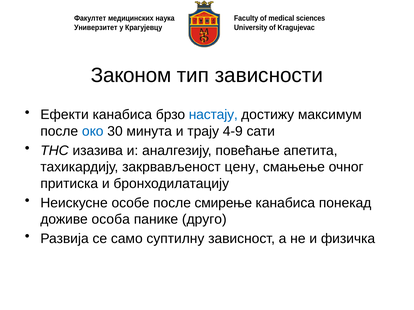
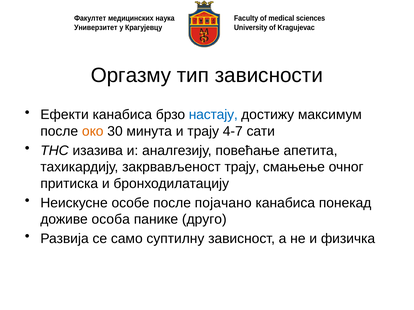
Законом: Законом -> Оргазму (131, 75)
око colour: blue -> orange (93, 131)
4-9: 4-9 -> 4-7 (233, 131)
закрвављеност цену: цену -> трају (242, 167)
смирење: смирење -> појачано (223, 203)
